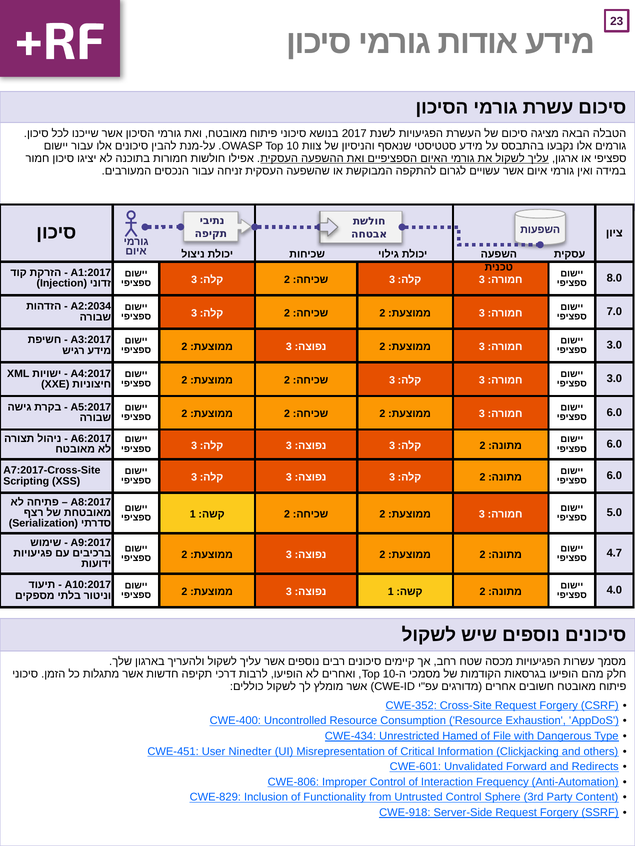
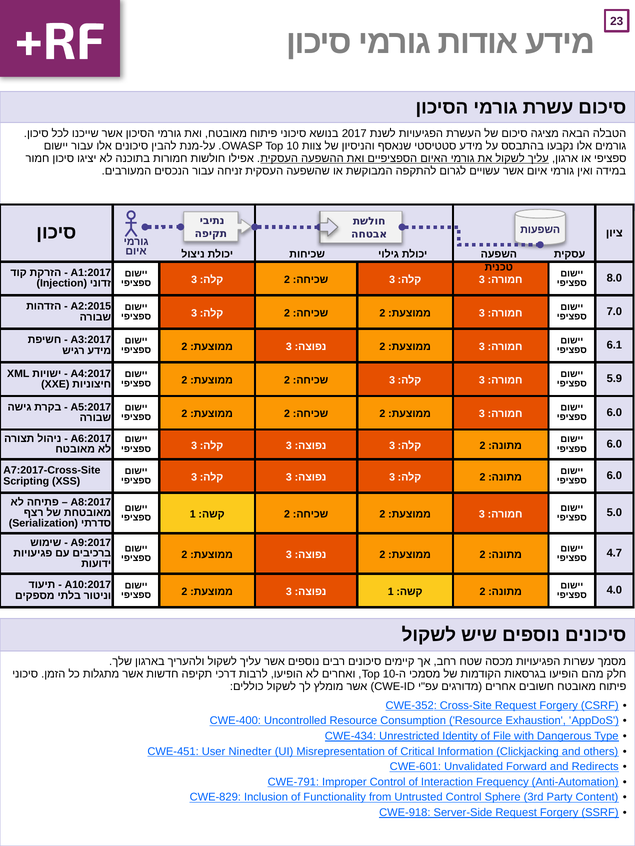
A2:2034: A2:2034 -> A2:2015 (91, 307)
3.0: 3.0 -> 6.1 (614, 346)
3.0: 3.0 -> 5.9 (614, 379)
Hamed: Hamed -> Identity (460, 737)
CWE-806: CWE-806 -> CWE-791 (293, 783)
